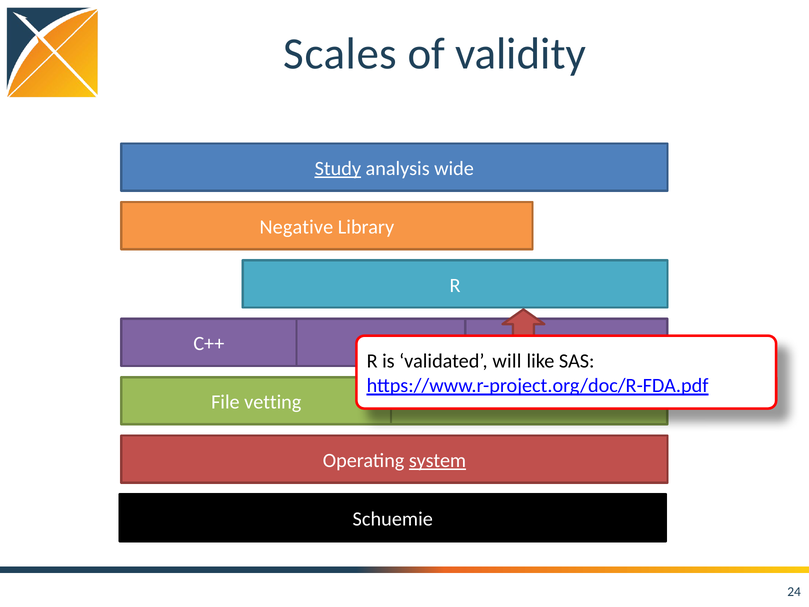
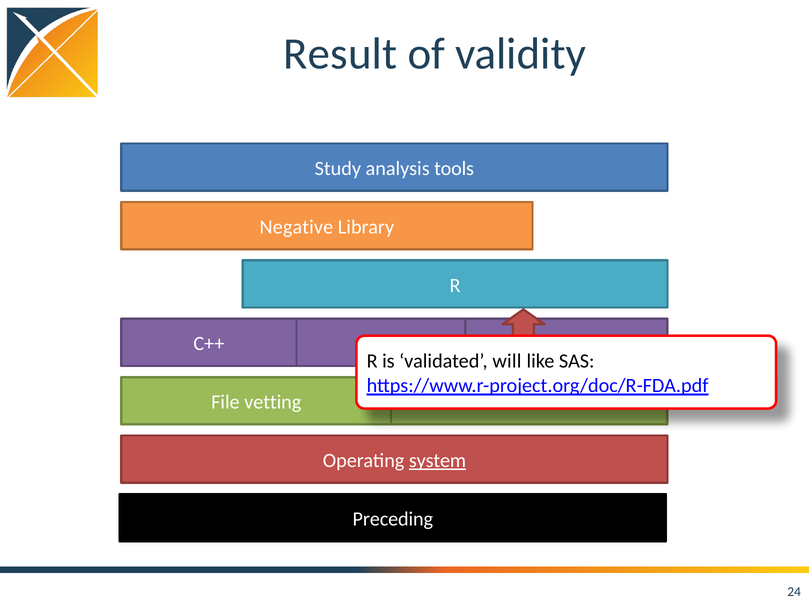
Scales: Scales -> Result (340, 54)
Study underline: present -> none (338, 169)
wide: wide -> tools (454, 169)
Schuemie: Schuemie -> Preceding (393, 519)
